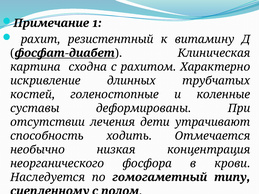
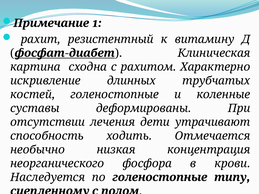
по гомогаметный: гомогаметный -> голеностопные (160, 177)
